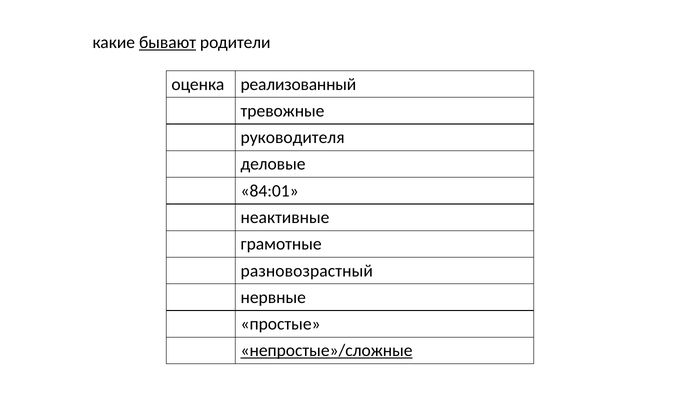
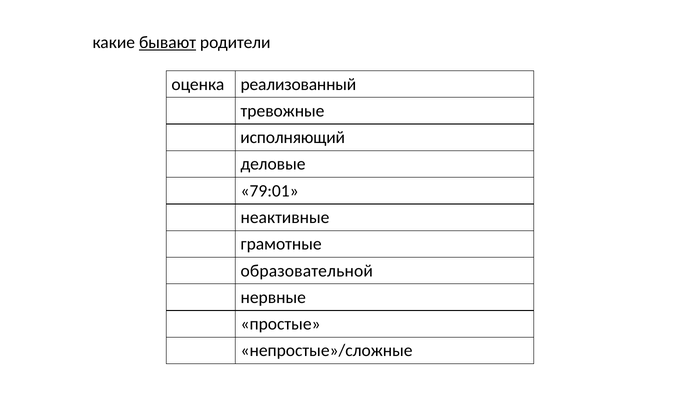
руководителя: руководителя -> исполняющий (293, 137)
84:01: 84:01 -> 79:01 (270, 191)
разновозрастный: разновозрастный -> образовательной (307, 271)
непростые»/сложные underline: present -> none (327, 350)
